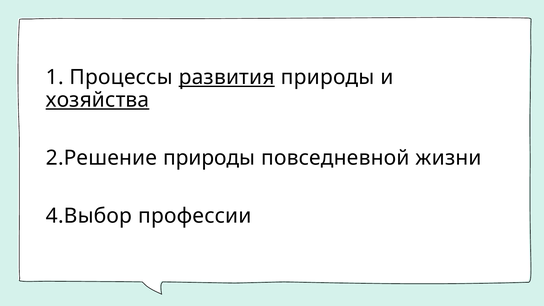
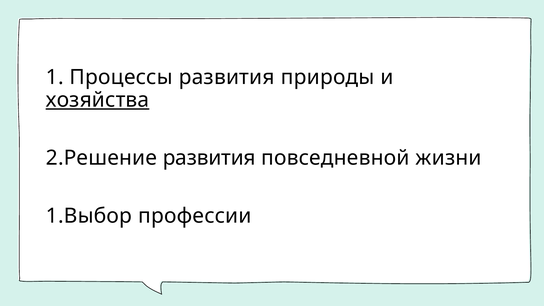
развития underline: present -> none (227, 77)
2.Решение природы: природы -> развития (209, 158)
4.Выбор: 4.Выбор -> 1.Выбор (89, 216)
